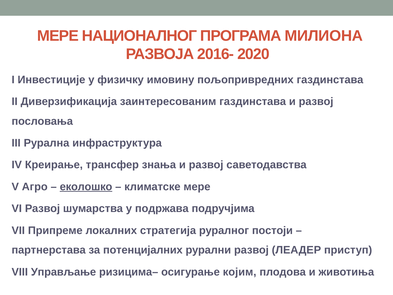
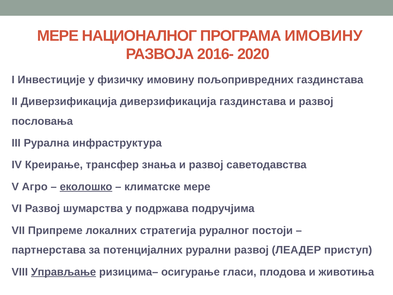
ПРОГРАМА МИЛИОНА: МИЛИОНА -> ИМОВИНУ (324, 36)
Диверзификација заинтересованим: заинтересованим -> диверзификација (168, 101)
Управљање underline: none -> present (64, 272)
којим: којим -> гласи (240, 272)
